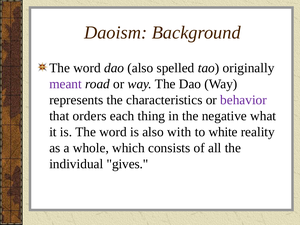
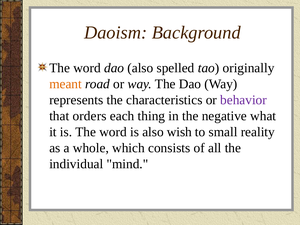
meant colour: purple -> orange (66, 84)
with: with -> wish (179, 132)
white: white -> small (223, 132)
gives: gives -> mind (127, 164)
